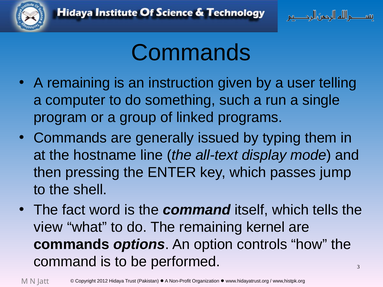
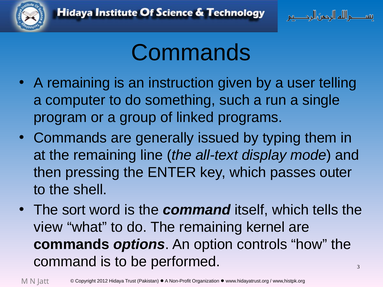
at the hostname: hostname -> remaining (105, 155)
jump: jump -> outer (336, 172)
fact: fact -> sort (74, 210)
